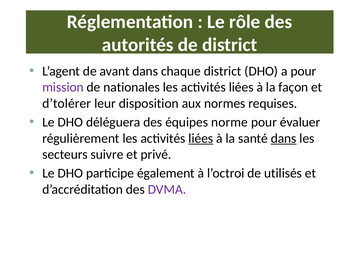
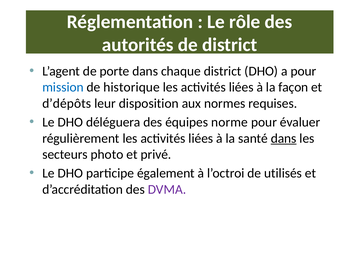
avant: avant -> porte (115, 71)
mission colour: purple -> blue (63, 87)
nationales: nationales -> historique (132, 87)
d’tolérer: d’tolérer -> d’dépôts (67, 103)
liées underline: present -> none (201, 138)
suivre: suivre -> photo (107, 154)
